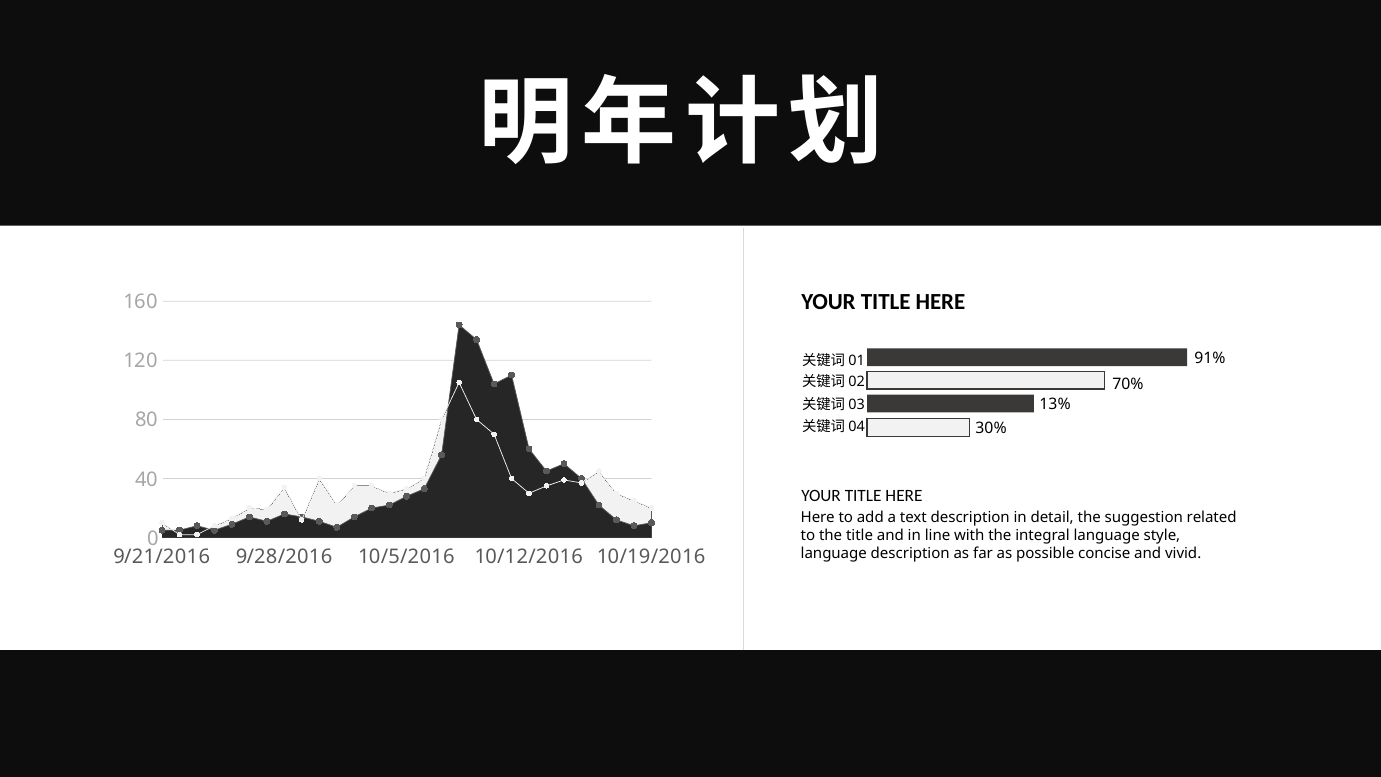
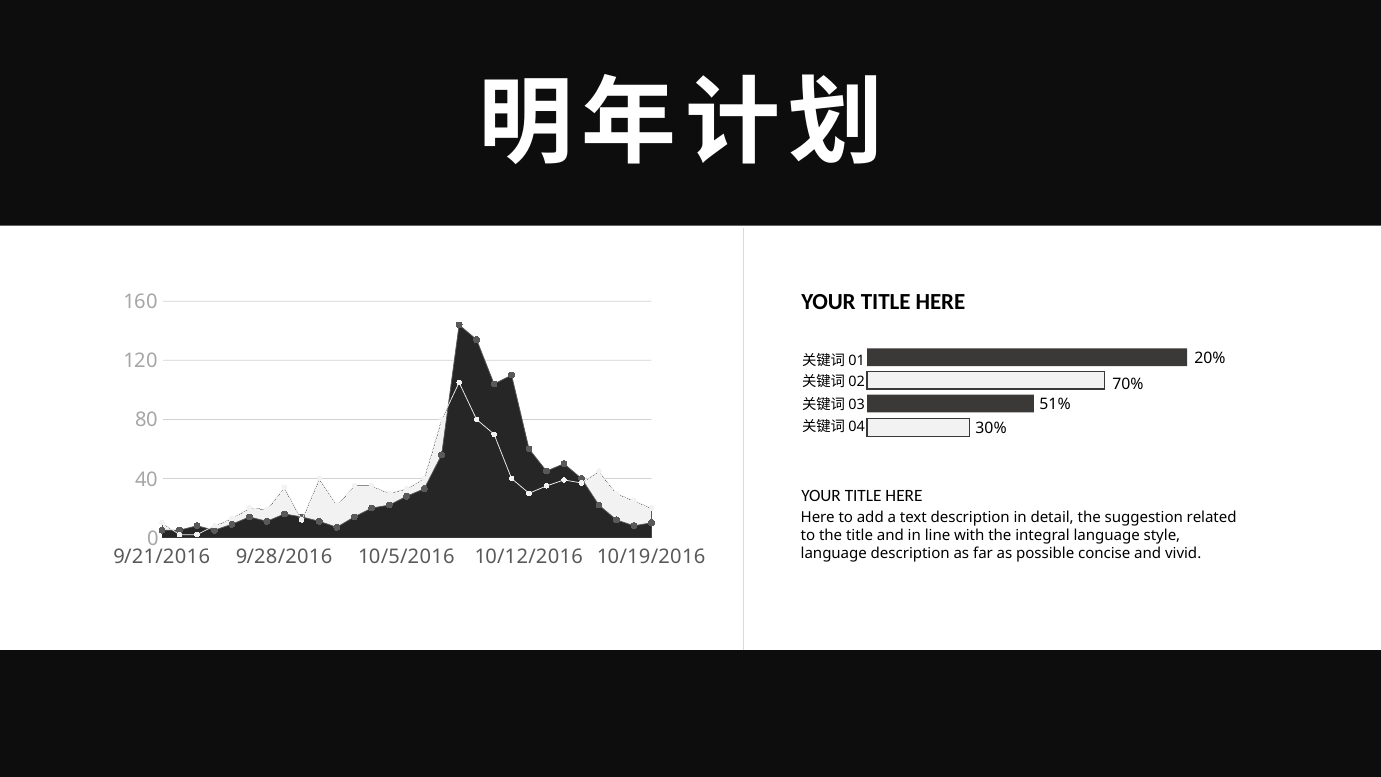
91%: 91% -> 20% (1210, 358)
13%: 13% -> 51% (1055, 405)
